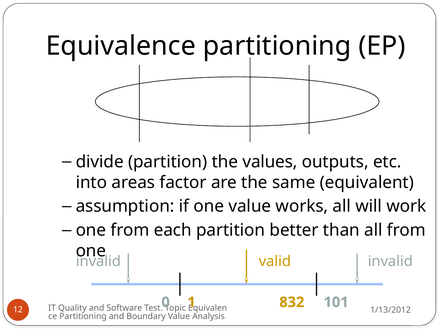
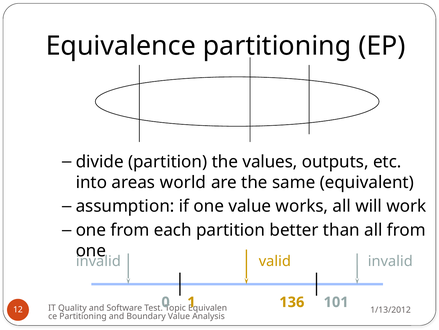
factor: factor -> world (183, 182)
832: 832 -> 136 (292, 302)
